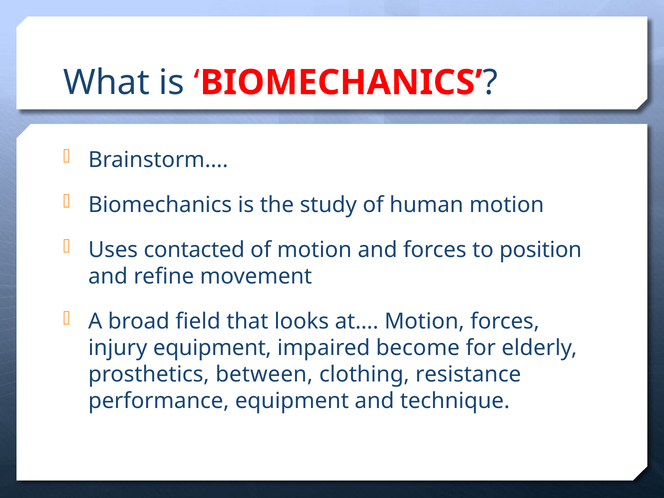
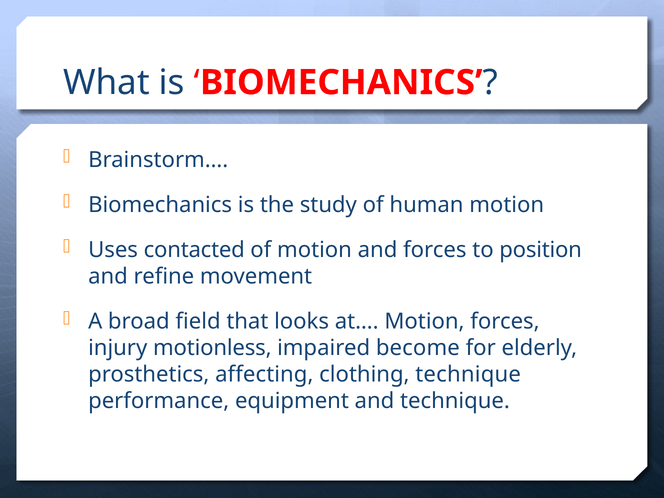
injury equipment: equipment -> motionless (212, 348)
between: between -> affecting (264, 374)
clothing resistance: resistance -> technique (468, 374)
